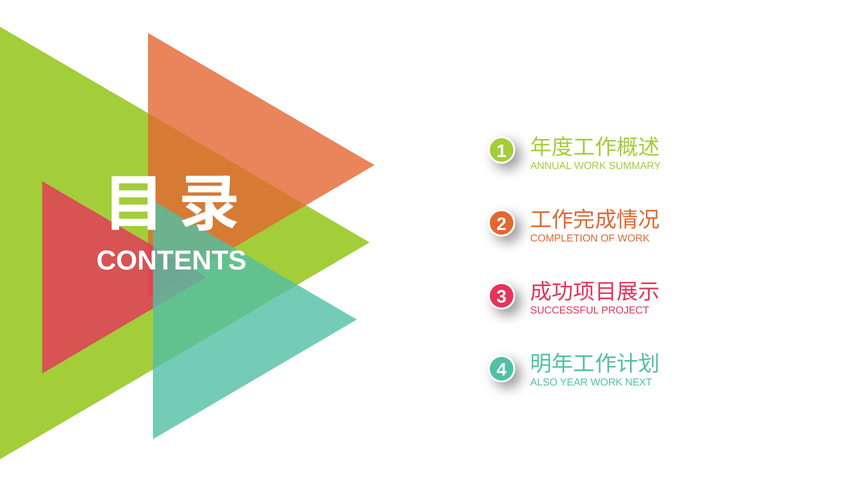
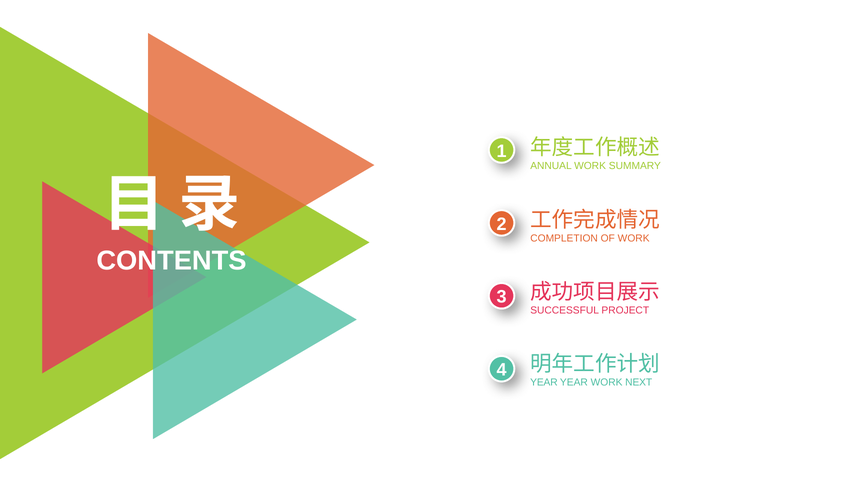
ALSO: ALSO -> YEAR (544, 382)
